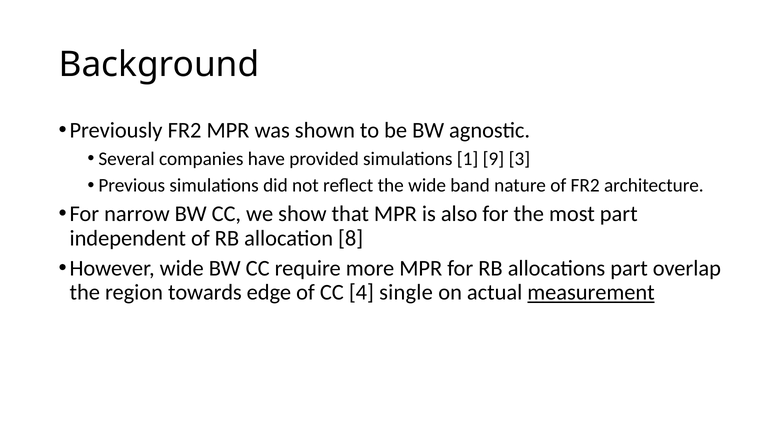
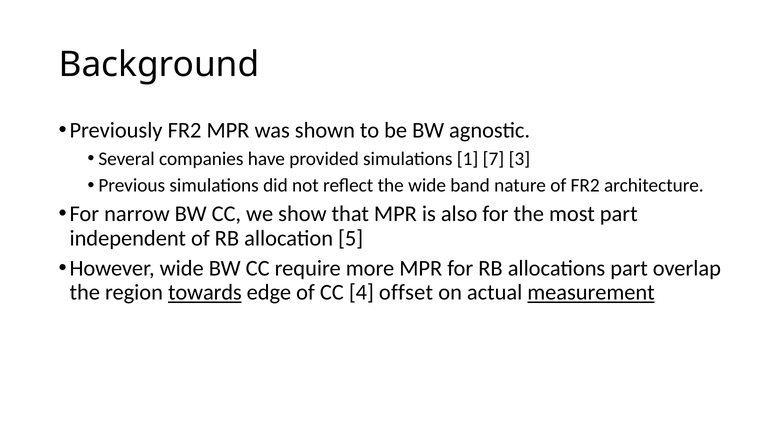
9: 9 -> 7 (493, 159)
8: 8 -> 5 (351, 238)
towards underline: none -> present (205, 293)
single: single -> offset (406, 293)
